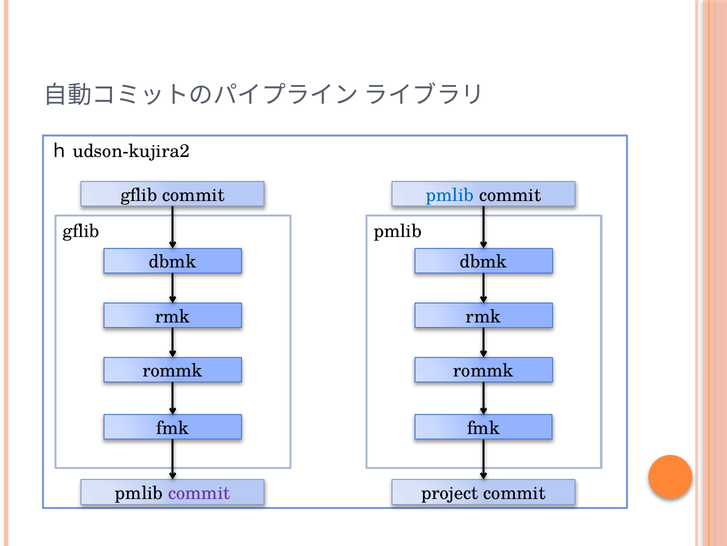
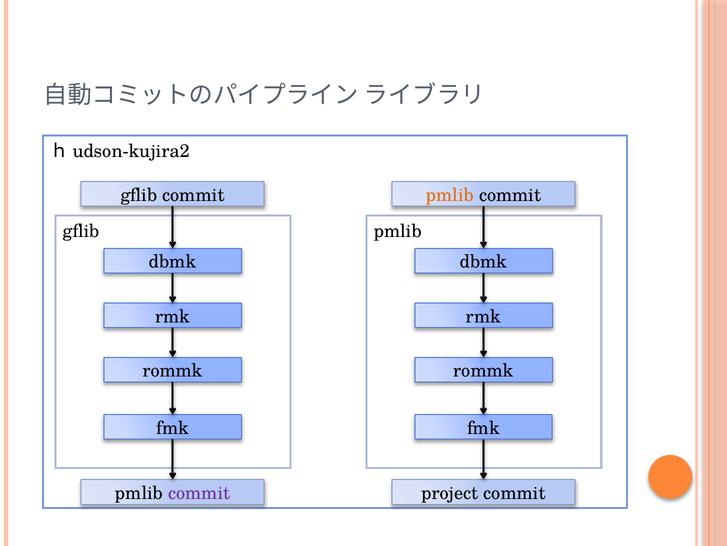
pmlib colour: blue -> orange (450, 195)
